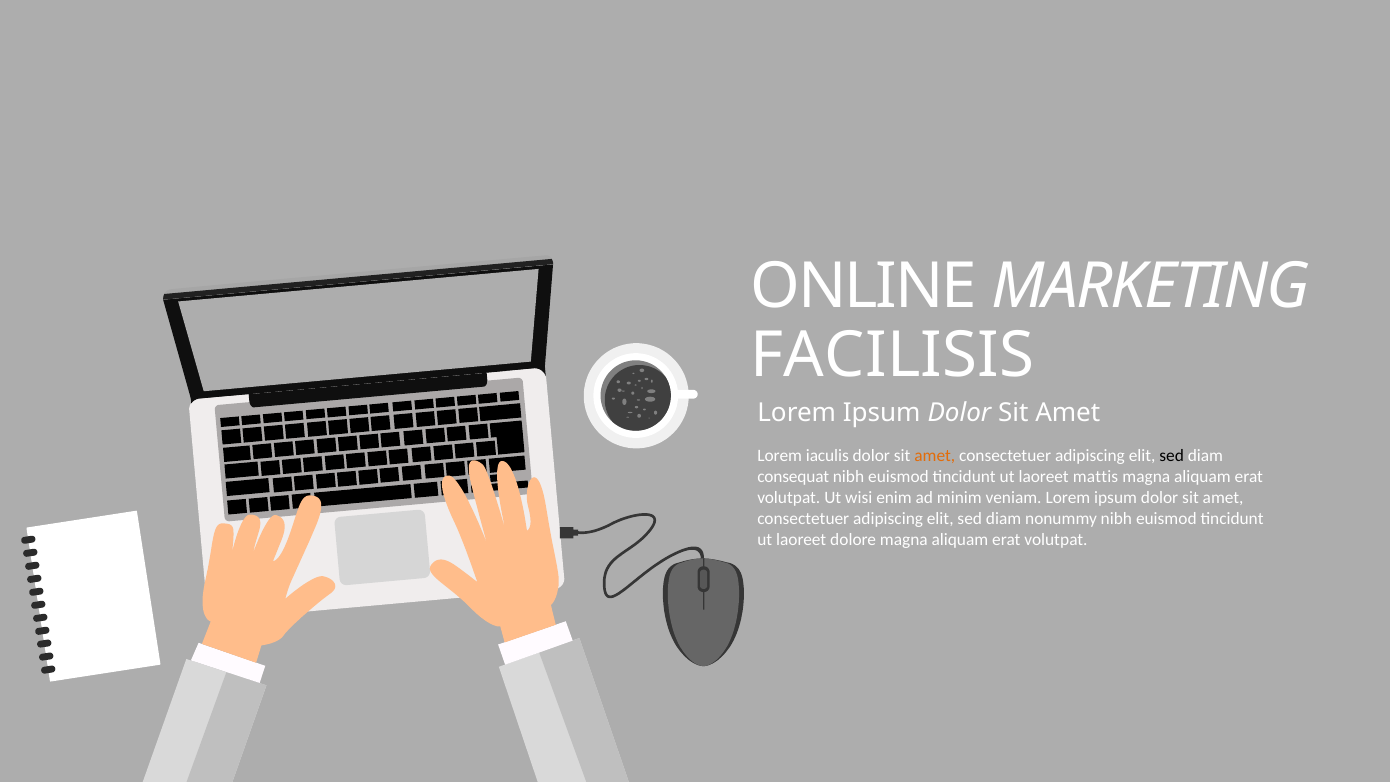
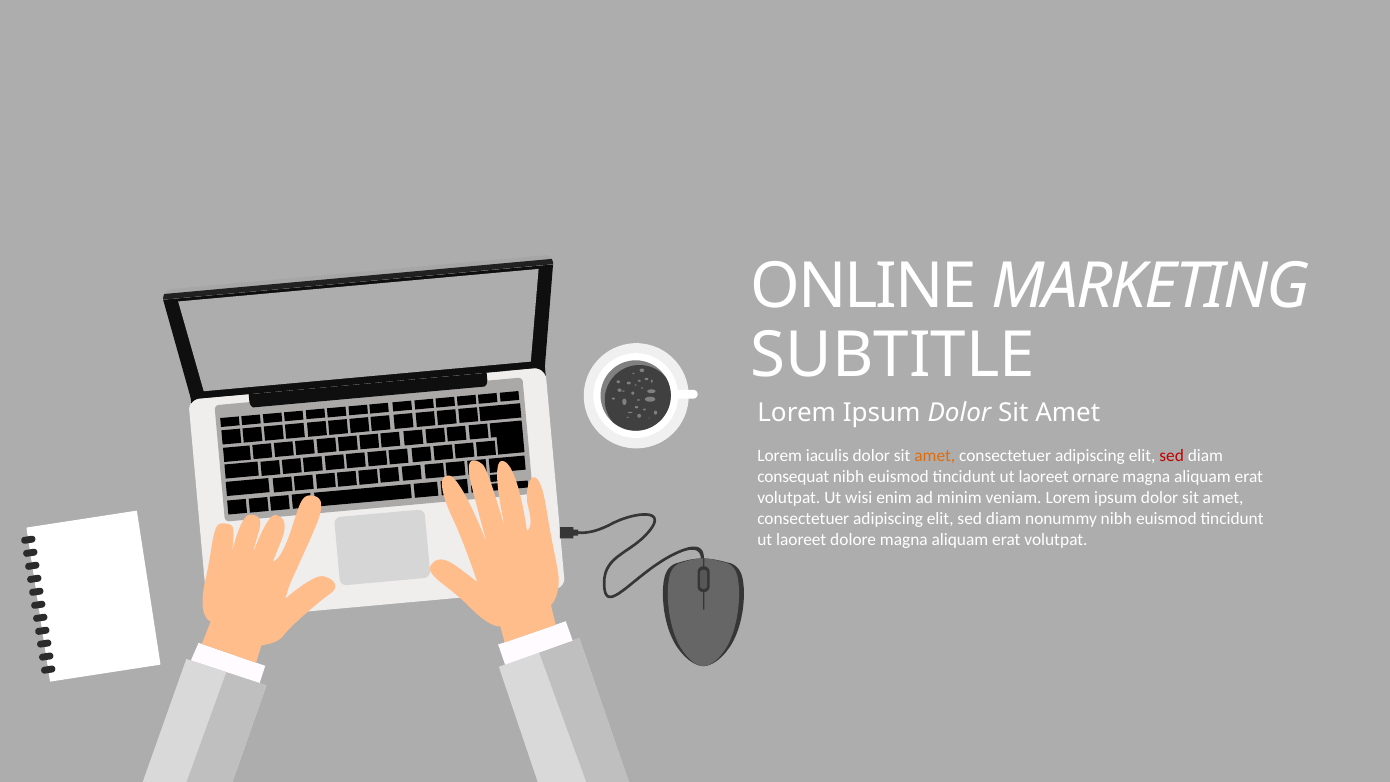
FACILISIS: FACILISIS -> SUBTITLE (893, 355)
sed colour: black -> red (1172, 456)
mattis: mattis -> ornare (1096, 477)
